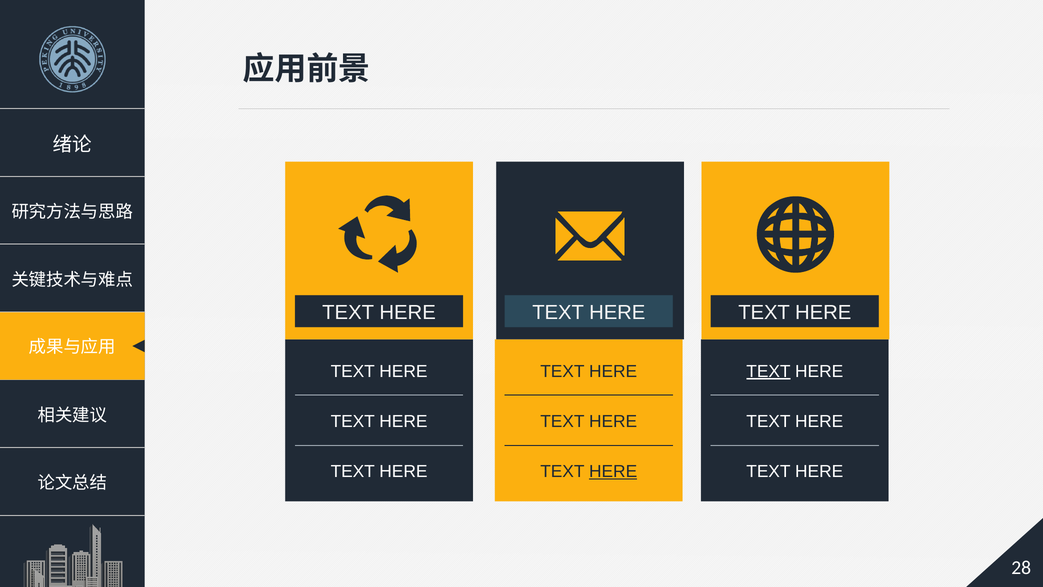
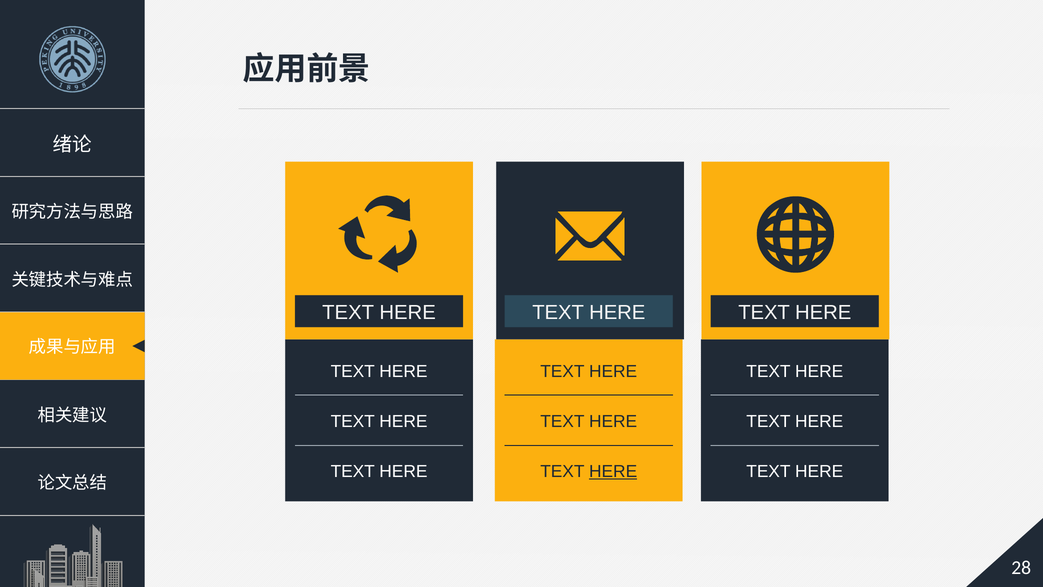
TEXT underline: present -> none (768, 371)
